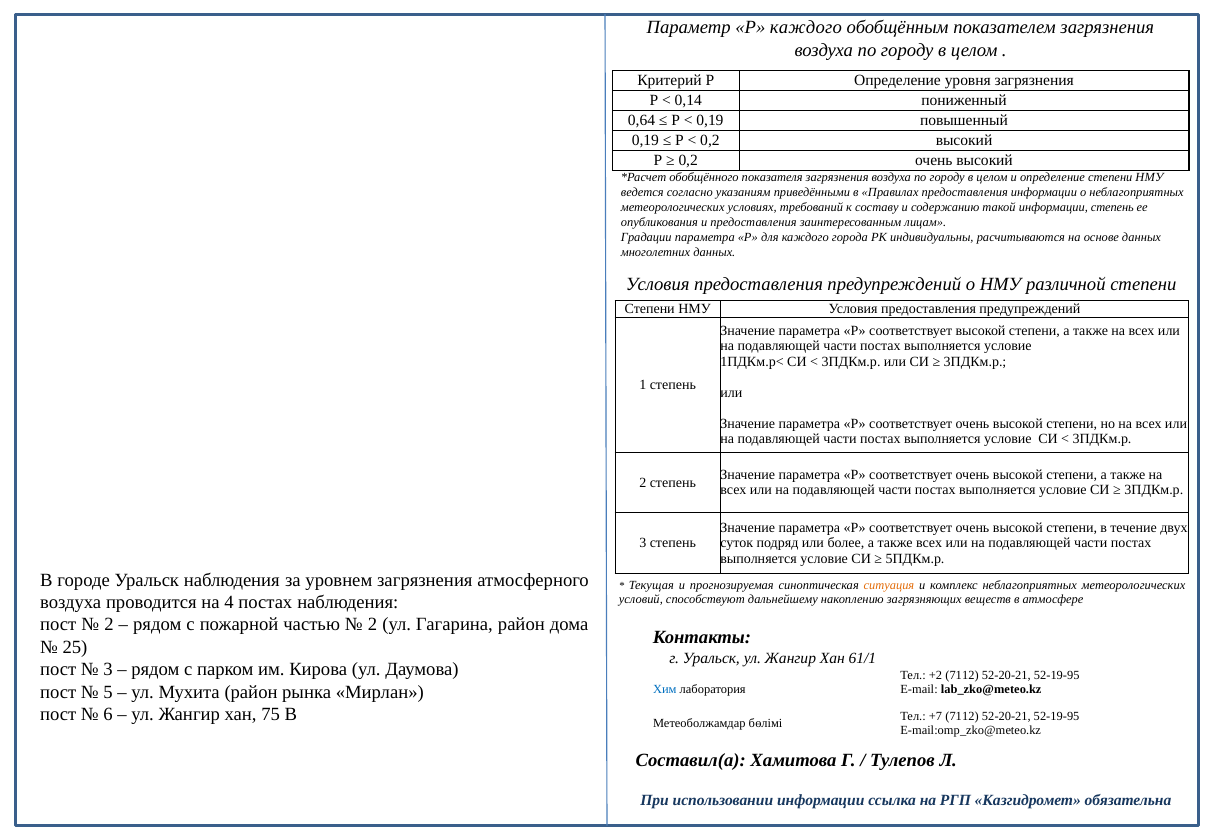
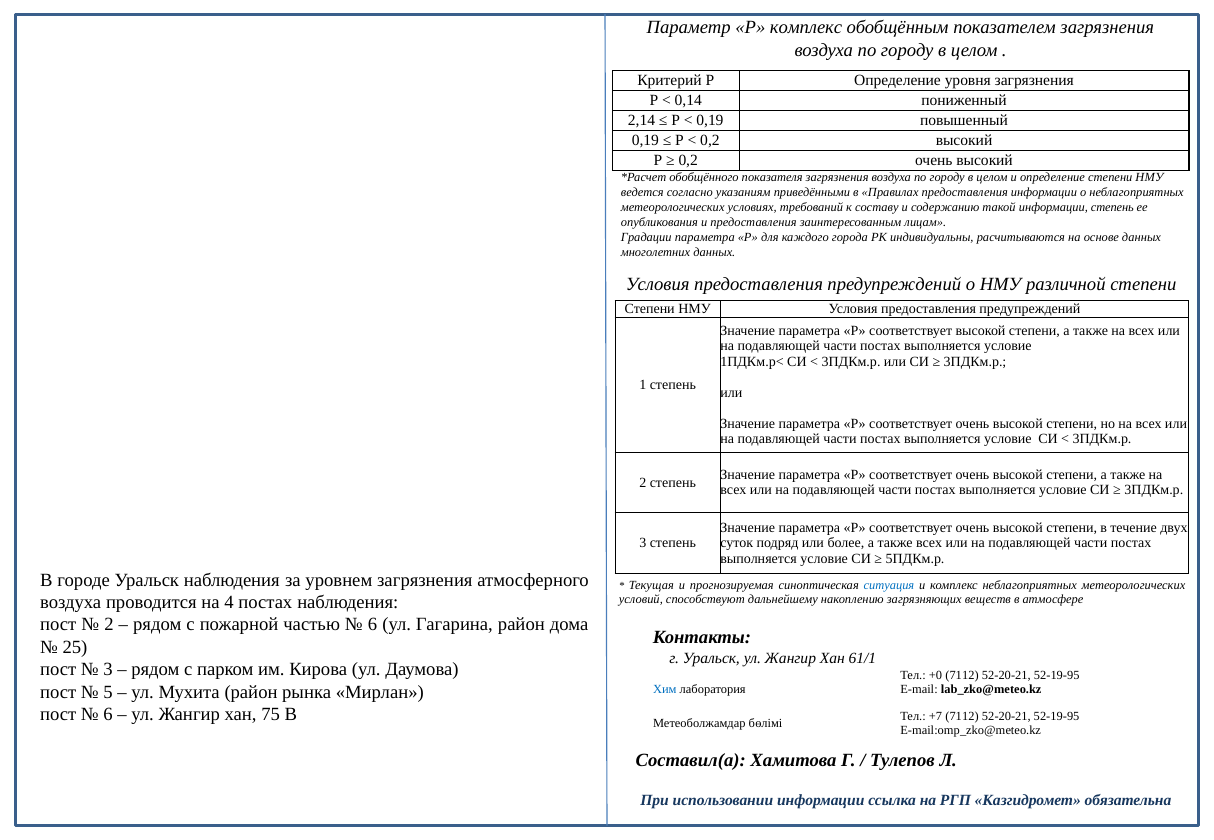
Р каждого: каждого -> комплекс (806, 28)
0,64: 0,64 -> 2,14 (642, 121)
ситуация colour: orange -> blue (889, 585)
2: 2 -> 6 (373, 625)
+2: +2 -> +0 (936, 676)
